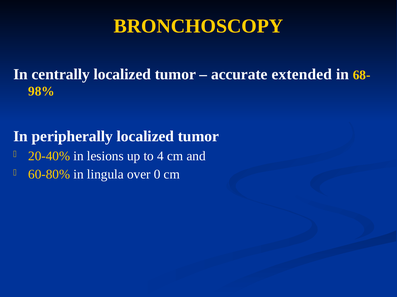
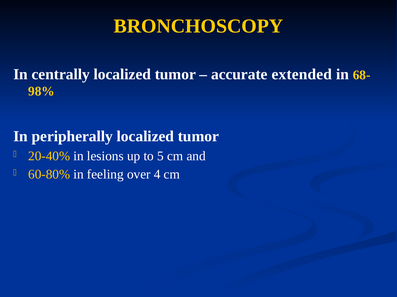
4: 4 -> 5 (160, 156)
lingula: lingula -> feeling (105, 175)
0: 0 -> 4 (157, 175)
